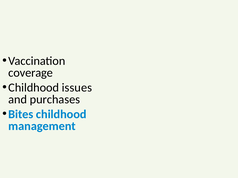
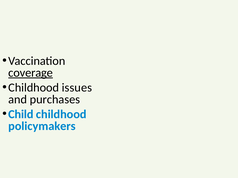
coverage underline: none -> present (31, 73)
Bites: Bites -> Child (21, 114)
management: management -> policymakers (42, 126)
